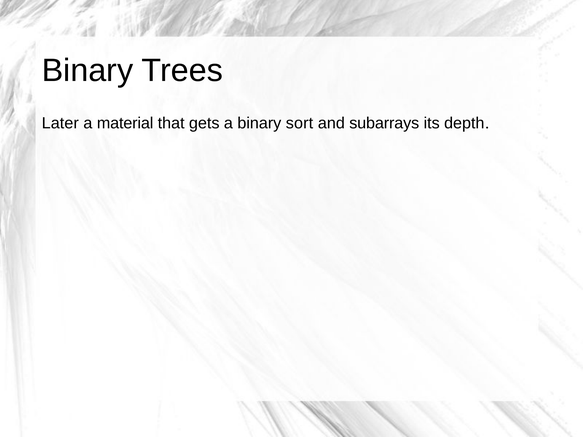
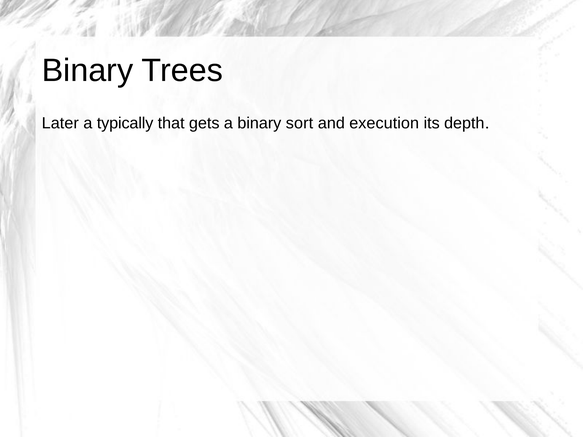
material: material -> typically (125, 123)
subarrays: subarrays -> execution (384, 123)
